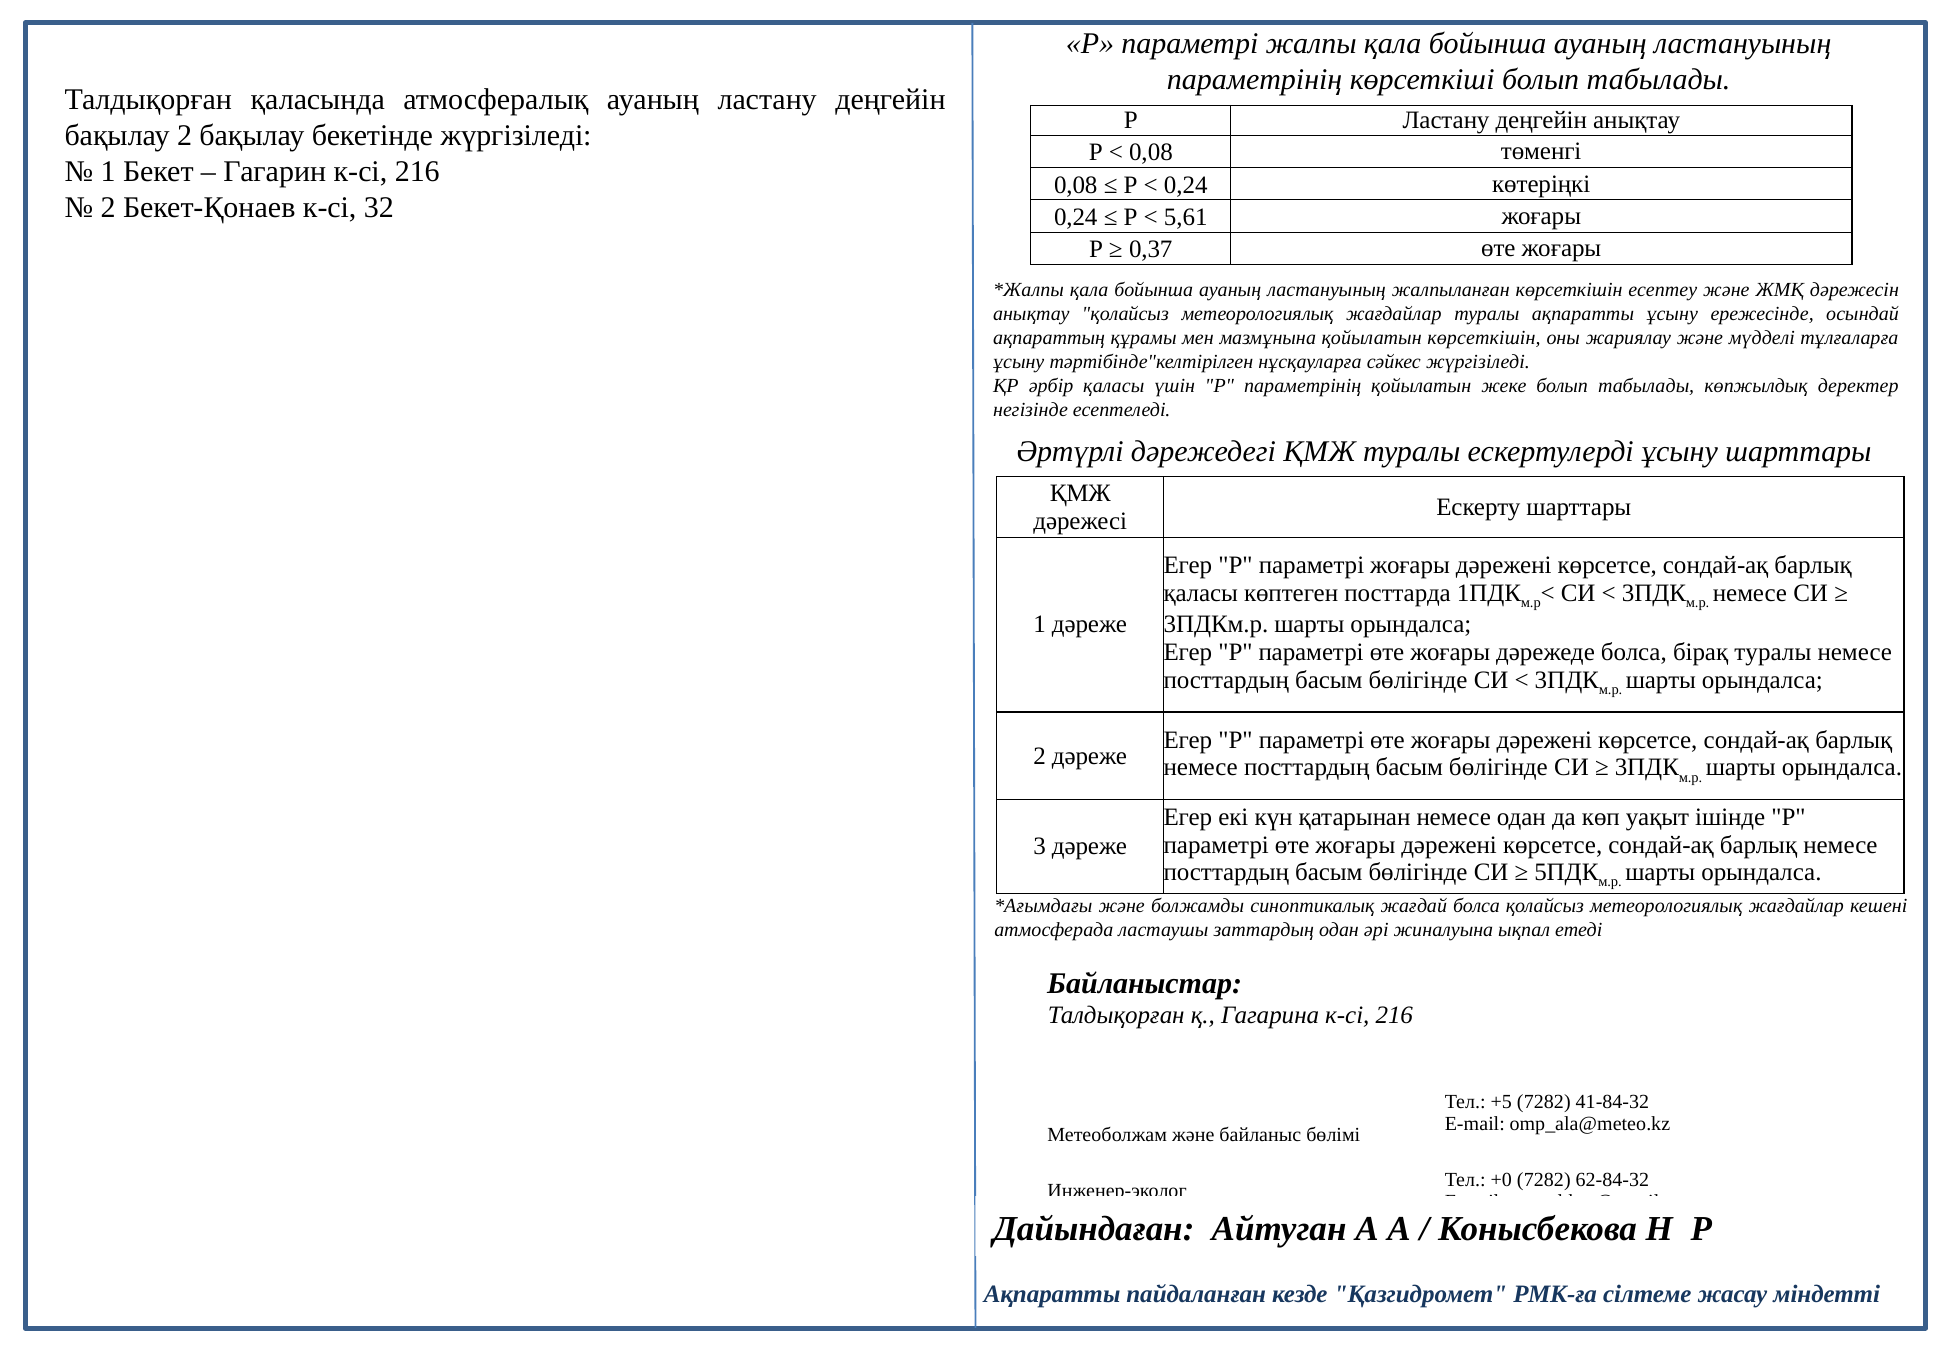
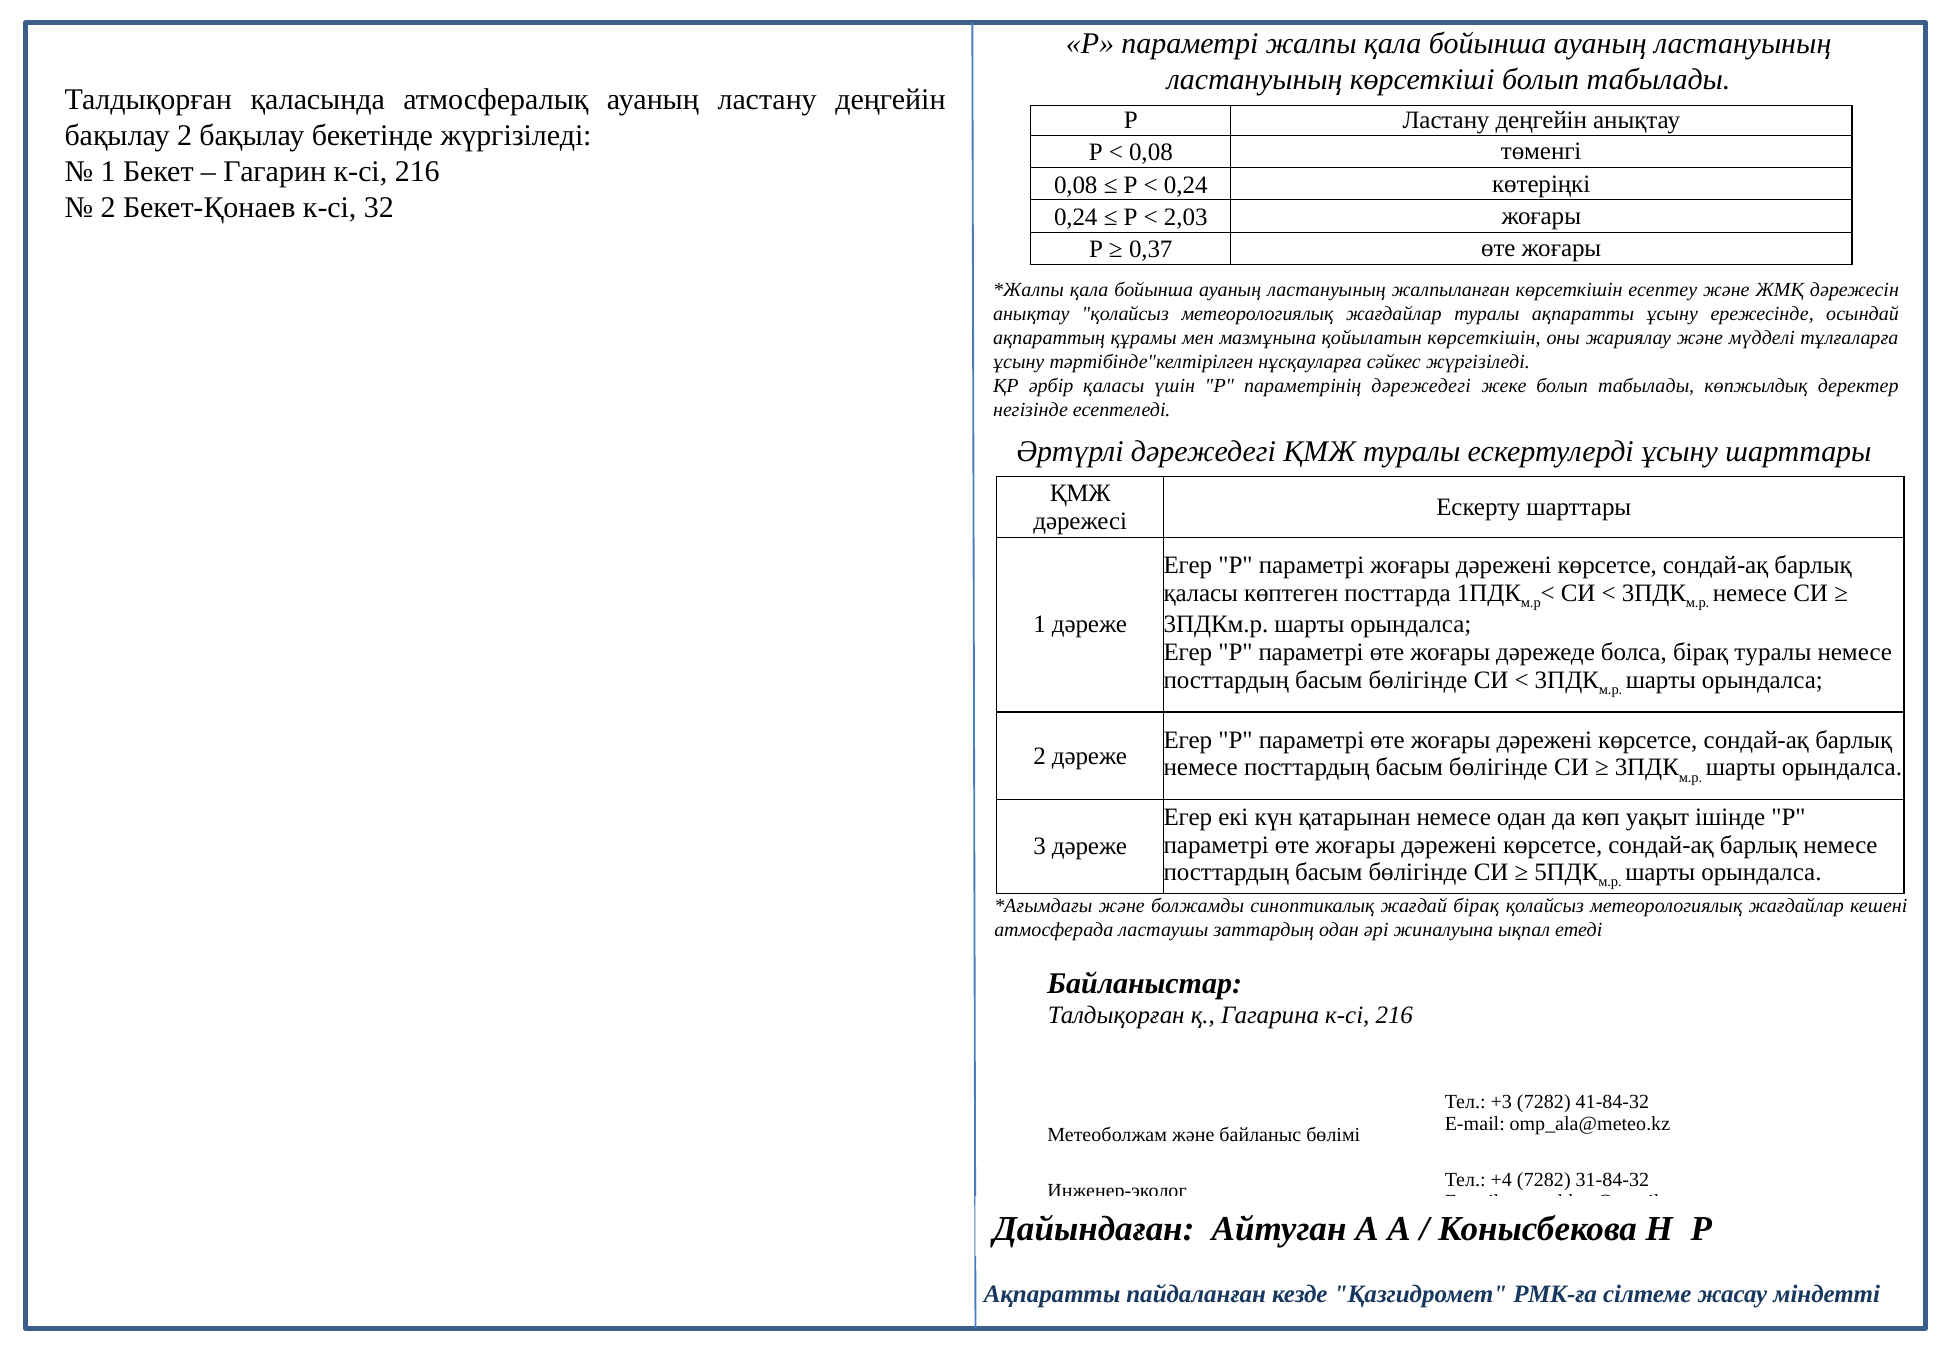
параметрінің: параметрінің -> ластануының (1255, 80)
5,61: 5,61 -> 2,03 (1186, 217)
параметрінің қойылатын: қойылатын -> дәрежедегі (1421, 385)
жағдай болса: болса -> бірақ (1476, 905)
+5: +5 -> +3 (1501, 1101)
+0: +0 -> +4 (1501, 1179)
62-84-32: 62-84-32 -> 31-84-32 (1612, 1179)
